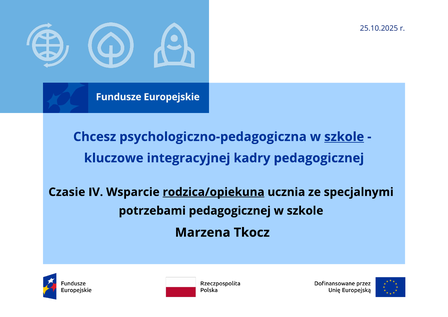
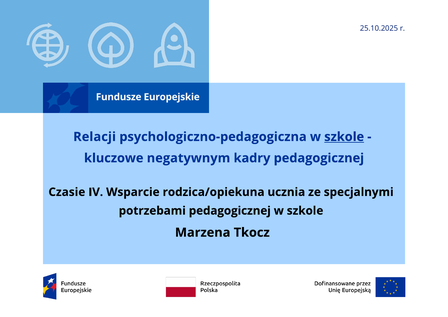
Chcesz: Chcesz -> Relacji (95, 137)
integracyjnej: integracyjnej -> negatywnym (189, 158)
rodzica/opiekuna underline: present -> none (214, 192)
